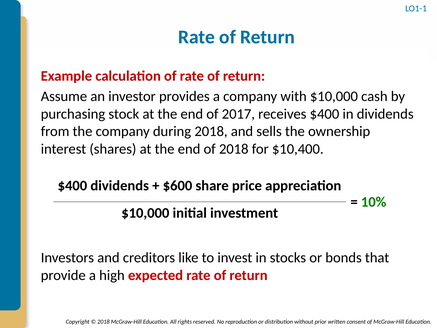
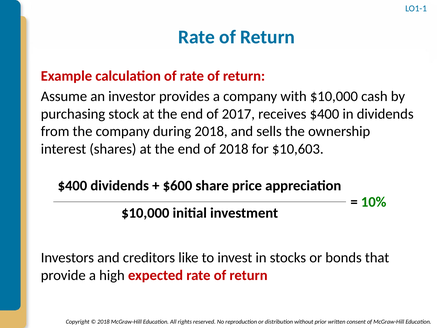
$10,400: $10,400 -> $10,603 (298, 149)
